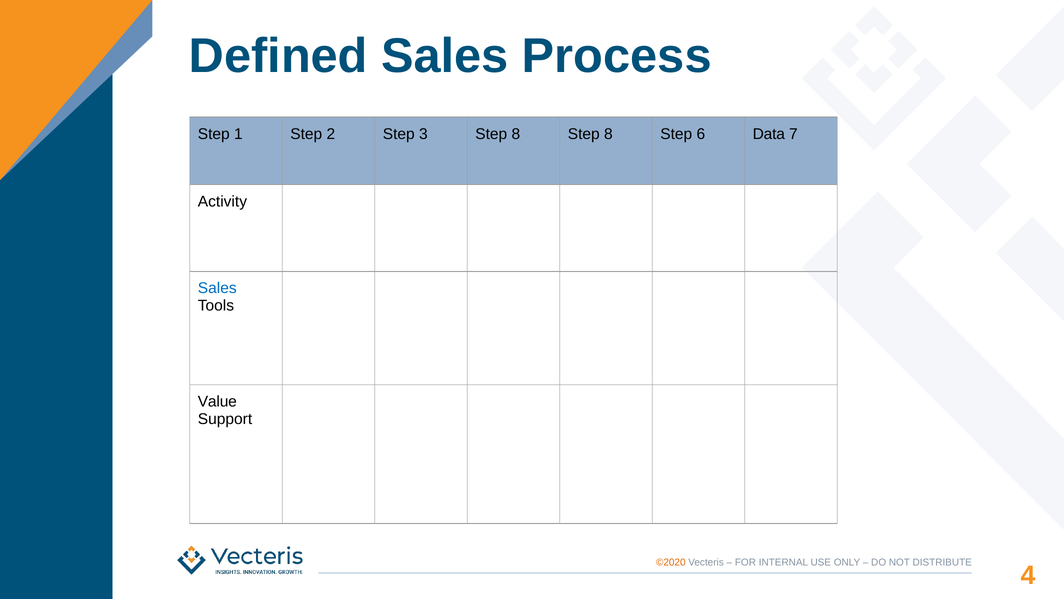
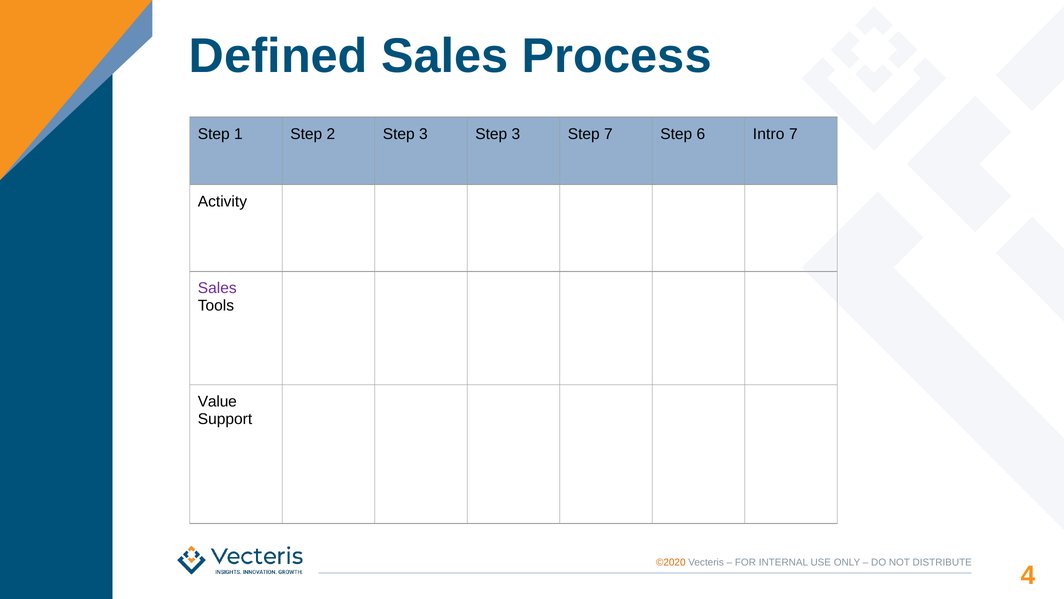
3 Step 8: 8 -> 3 (516, 134)
8: 8 -> 7 (608, 134)
Data: Data -> Intro (769, 134)
Sales colour: blue -> purple (217, 288)
